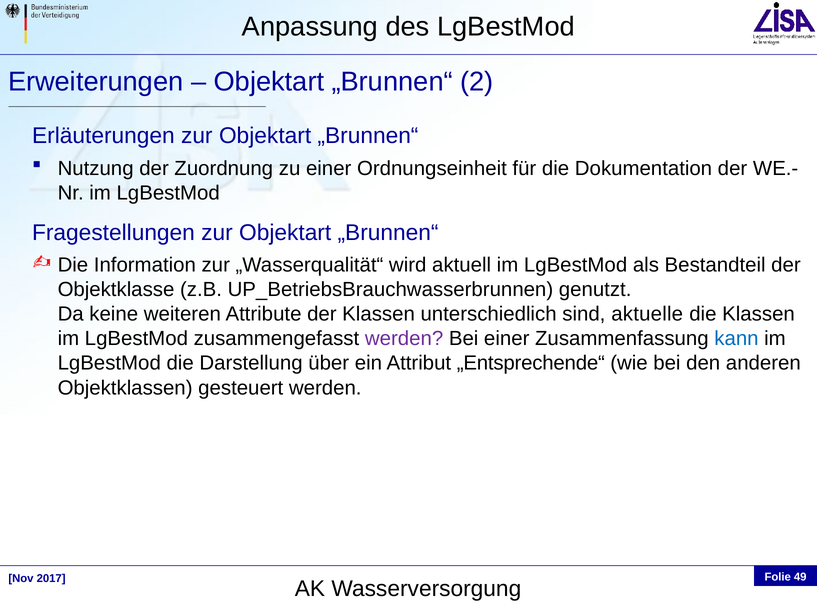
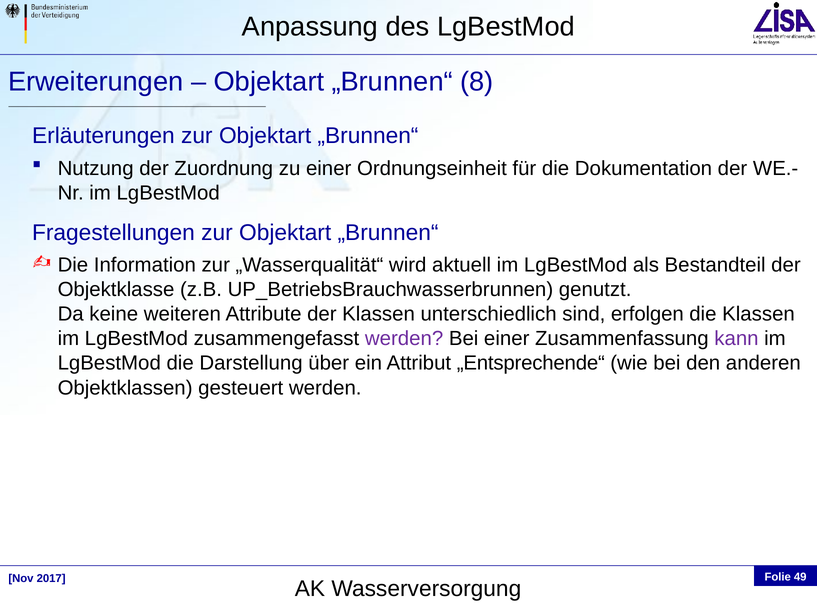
2: 2 -> 8 (477, 82)
aktuelle: aktuelle -> erfolgen (647, 314)
kann colour: blue -> purple (736, 339)
